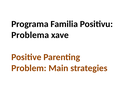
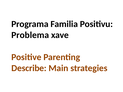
Problem: Problem -> Describe (29, 68)
